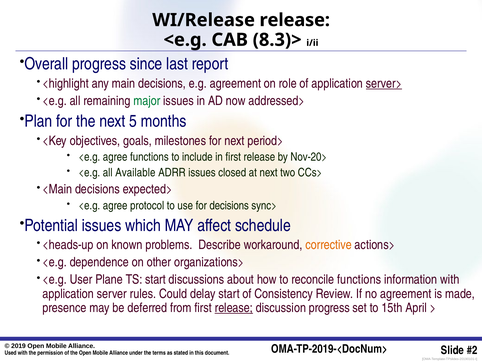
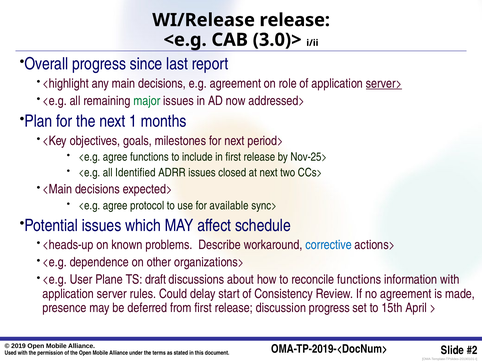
8.3)>: 8.3)> -> 3.0)> (277, 40)
5: 5 -> 1 (133, 121)
Nov-20>: Nov-20> -> Nov-25> (309, 157)
Available: Available -> Identified (135, 173)
for decisions: decisions -> available (229, 206)
corrective colour: orange -> blue (329, 245)
TS start: start -> draft (156, 280)
release underline: present -> none (234, 308)
